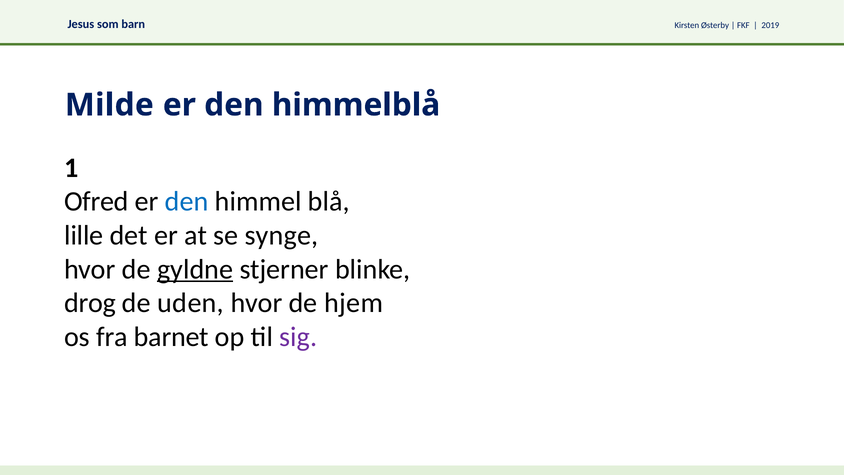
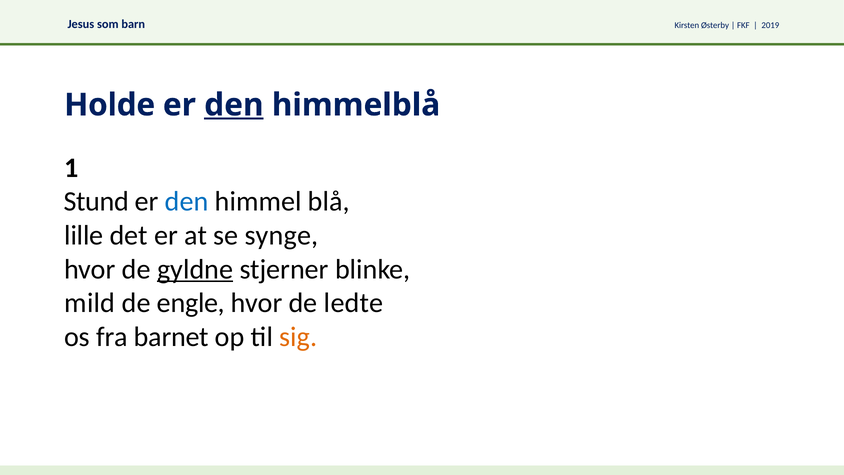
Milde: Milde -> Holde (110, 105)
den underline: none -> present (234, 105)
Ofred: Ofred -> Stund (96, 202)
drog: drog -> mild (90, 303)
uden: uden -> engle (191, 303)
hjem: hjem -> ledte (354, 303)
sig colour: purple -> orange (298, 337)
